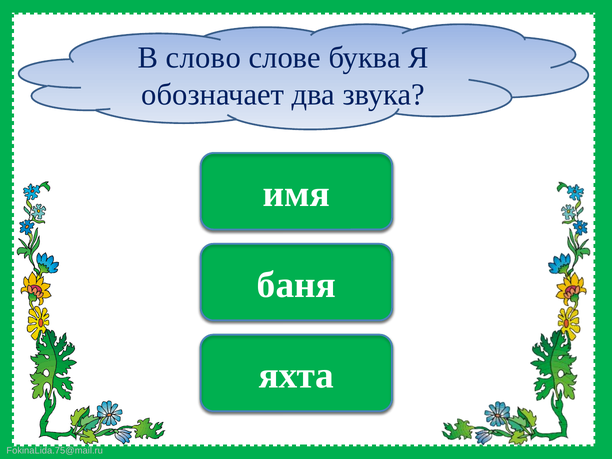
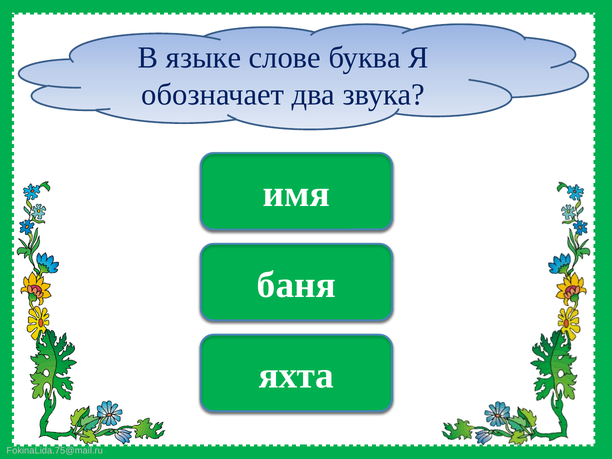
слово: слово -> языке (204, 58)
